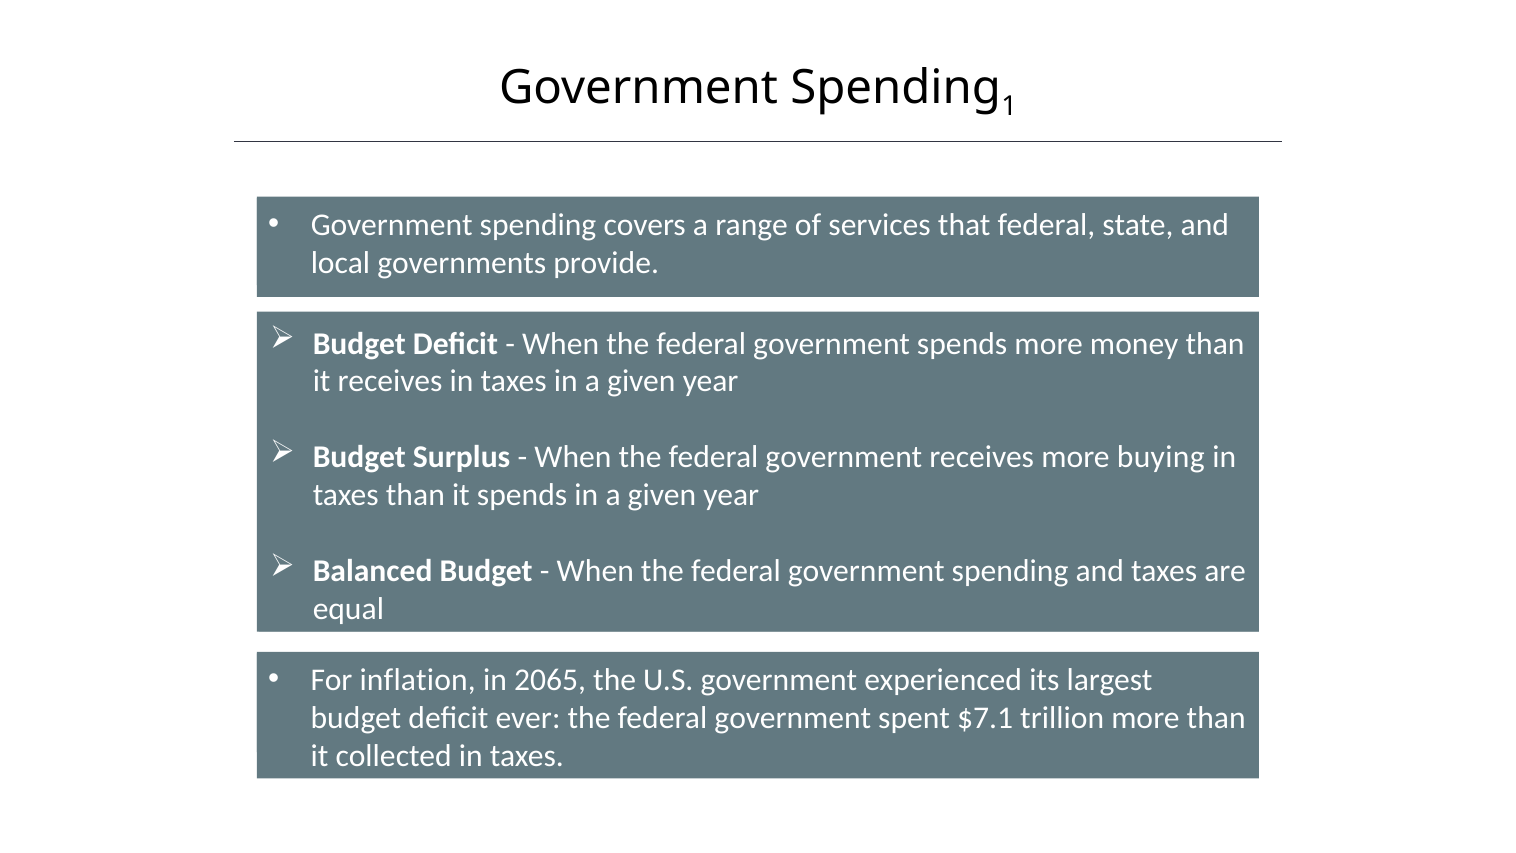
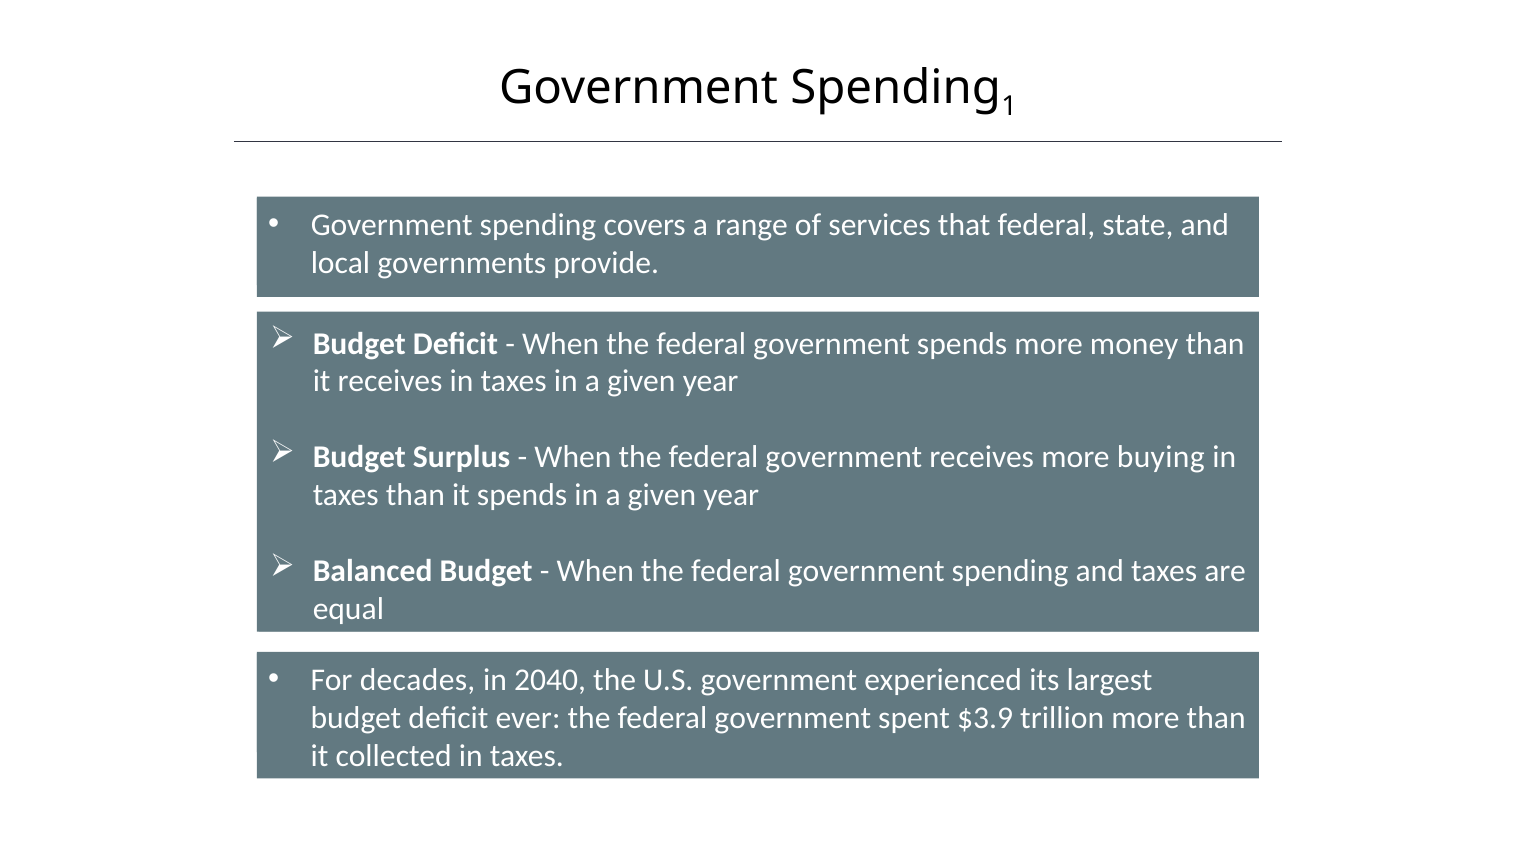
inflation: inflation -> decades (418, 680)
2065: 2065 -> 2040 (550, 680)
$7.1: $7.1 -> $3.9 (985, 718)
